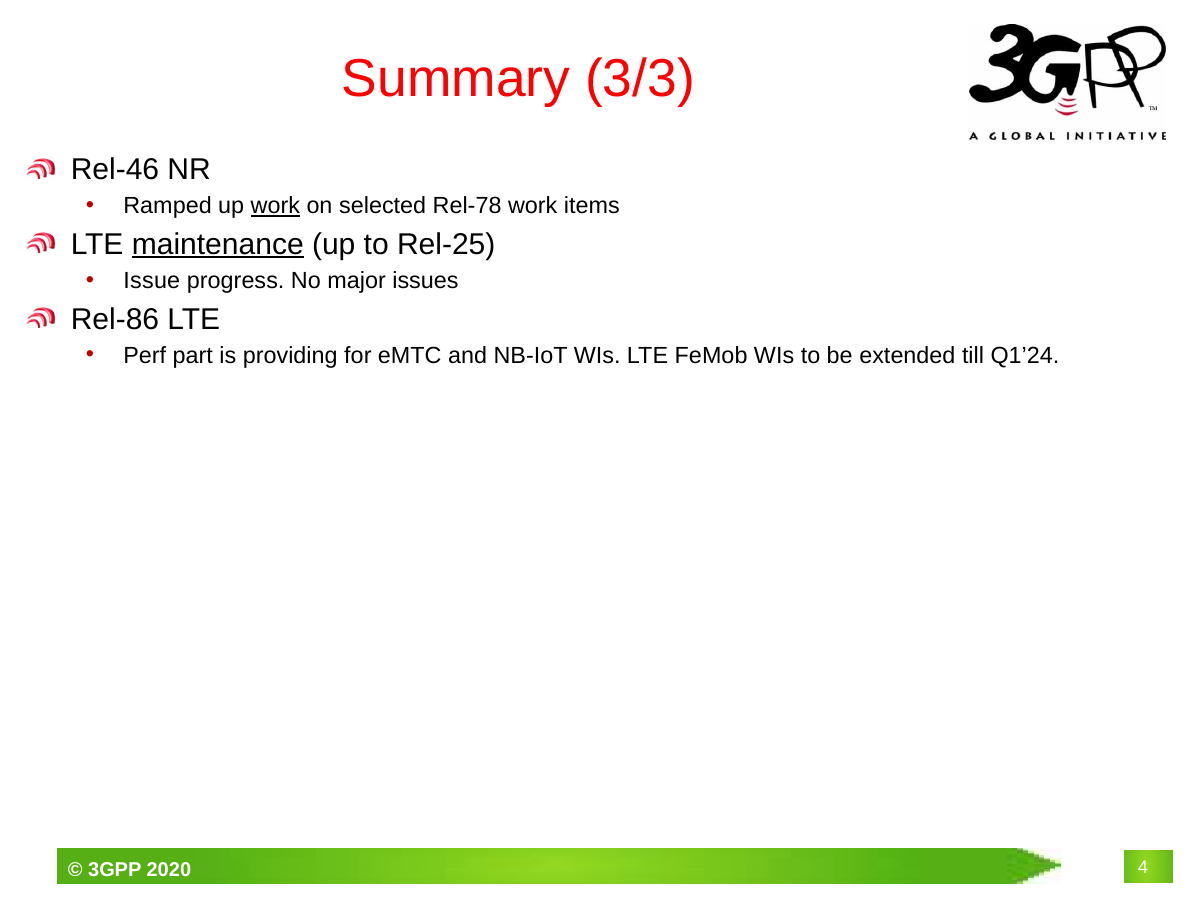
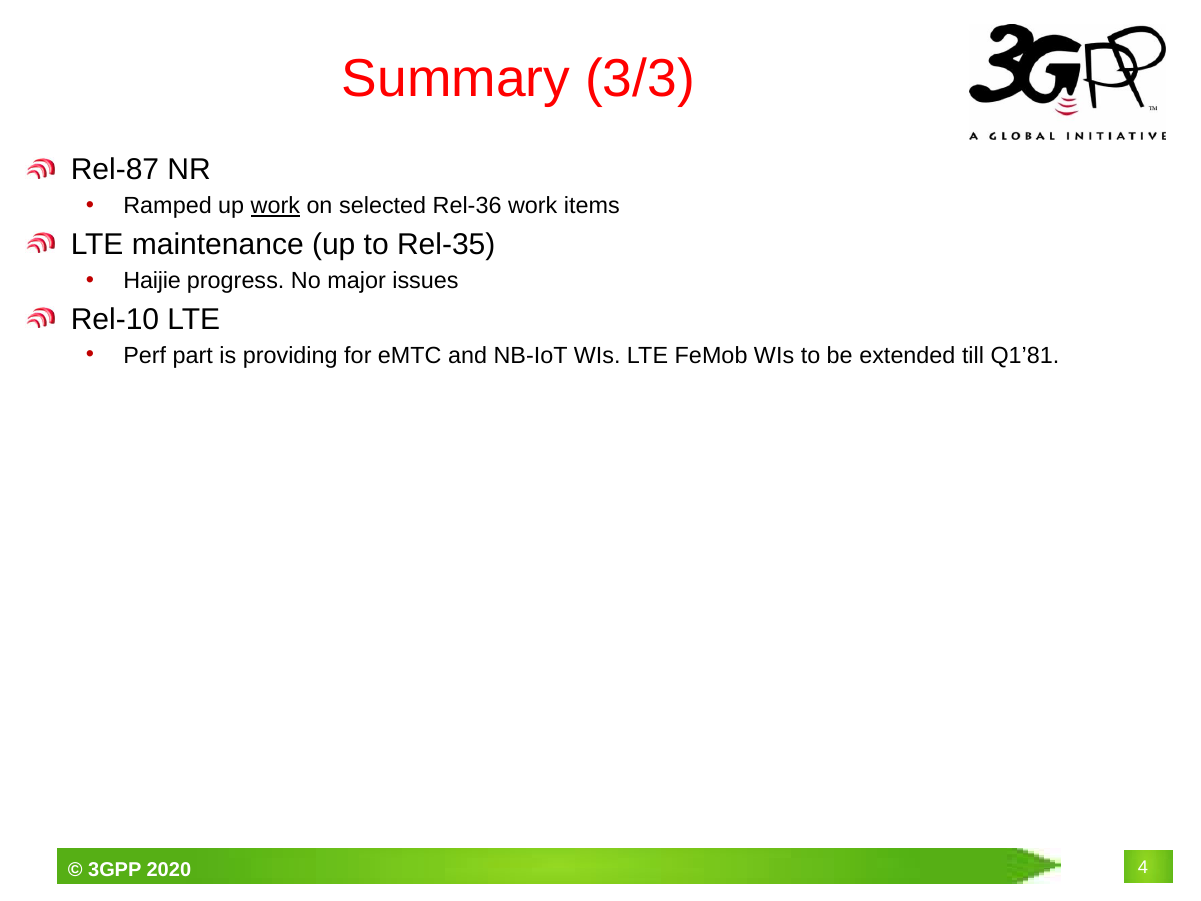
Rel-46: Rel-46 -> Rel-87 (115, 170)
Rel-78: Rel-78 -> Rel-36 (467, 206)
maintenance underline: present -> none (218, 244)
Rel-25: Rel-25 -> Rel-35 (446, 244)
Issue: Issue -> Haijie (152, 281)
Rel-86: Rel-86 -> Rel-10 (115, 319)
Q1’24: Q1’24 -> Q1’81 (1025, 355)
